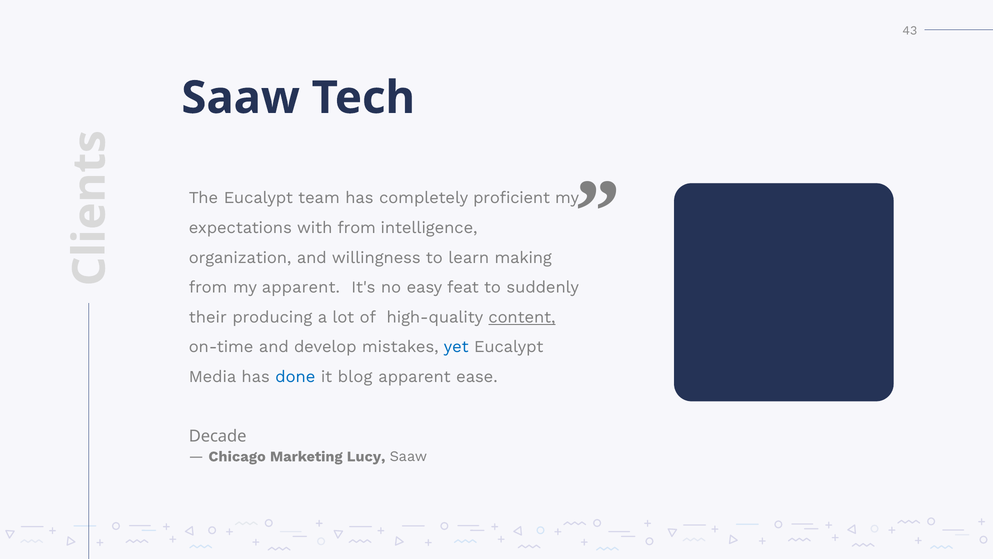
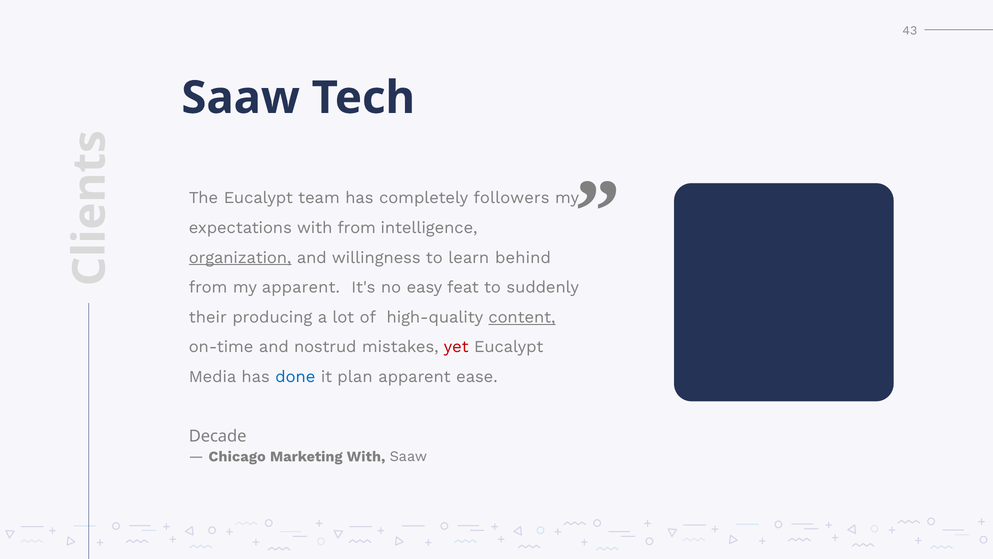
proficient: proficient -> followers (511, 198)
organization underline: none -> present (240, 257)
making: making -> behind (523, 257)
develop: develop -> nostrud (325, 347)
yet colour: blue -> red (456, 347)
blog: blog -> plan (355, 376)
Marketing Lucy: Lucy -> With (366, 456)
